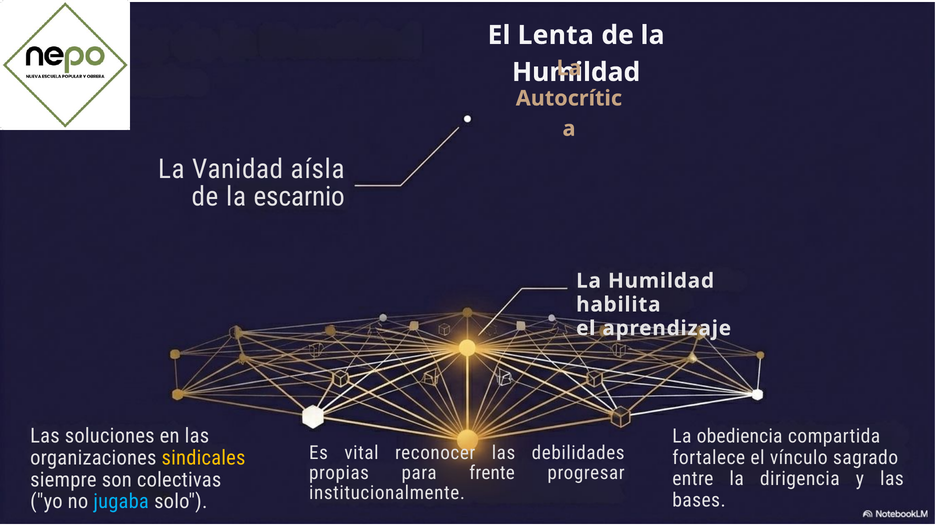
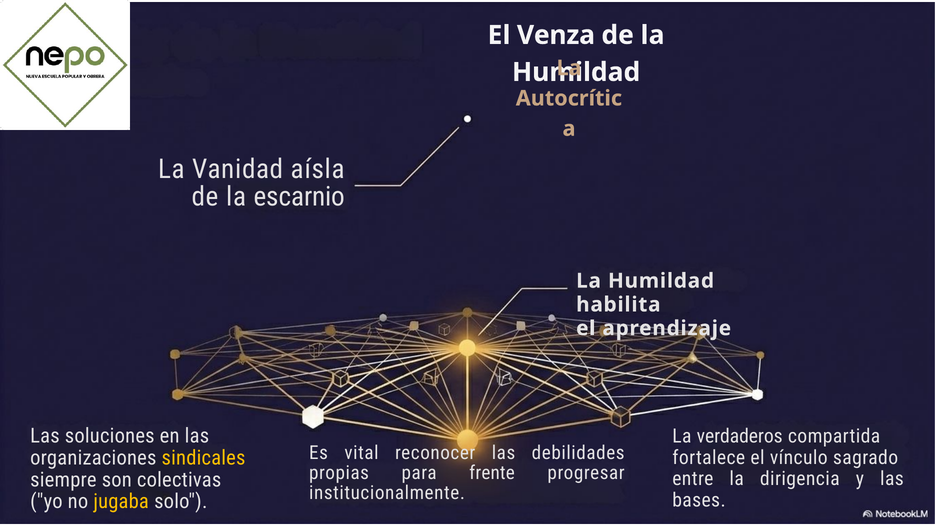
Lenta: Lenta -> Venza (556, 35)
obediencia: obediencia -> verdaderos (740, 436)
jugaba colour: light blue -> yellow (121, 502)
